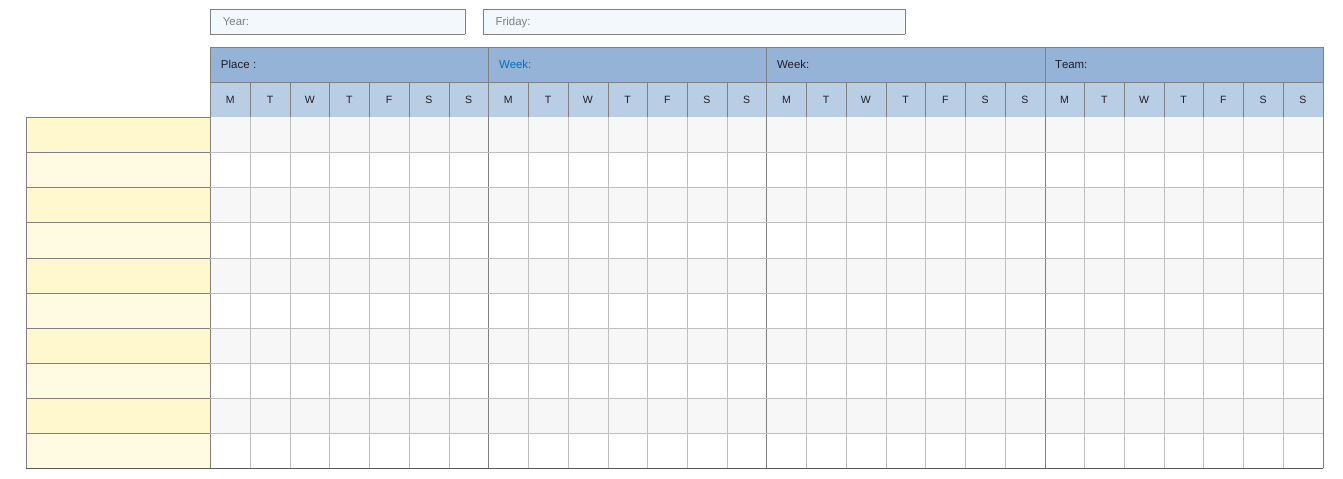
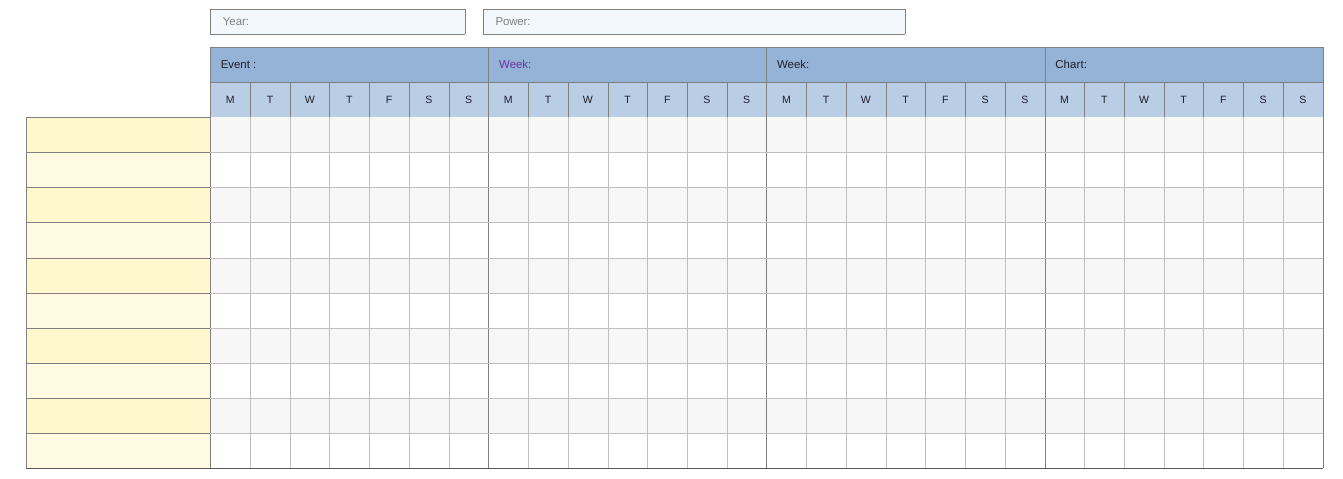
Friday: Friday -> Power (513, 22)
Place: Place -> Event (235, 65)
Week colour: blue -> purple (515, 65)
Team: Team -> Chart (1071, 65)
